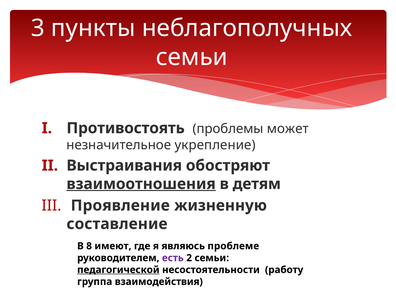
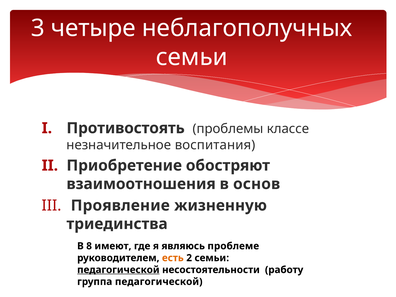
пункты: пункты -> четыре (93, 28)
может: может -> классе (288, 129)
укрепление: укрепление -> воспитания (215, 145)
Выстраивания: Выстраивания -> Приобретение (124, 166)
взаимоотношения underline: present -> none (141, 184)
детям: детям -> основ (257, 184)
составление: составление -> триединства (117, 224)
есть colour: purple -> orange (173, 258)
группа взаимодействия: взаимодействия -> педагогической (159, 282)
